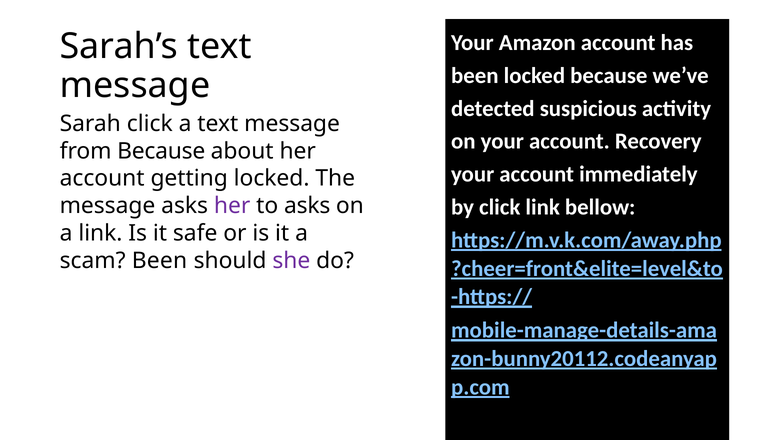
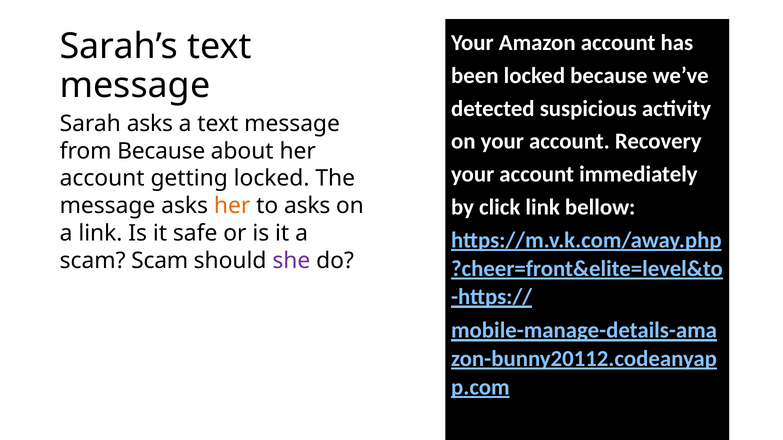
Sarah click: click -> asks (150, 124)
her colour: purple -> orange (232, 206)
scam Been: Been -> Scam (160, 261)
